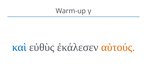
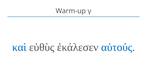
αὐτούς colour: orange -> blue (118, 47)
